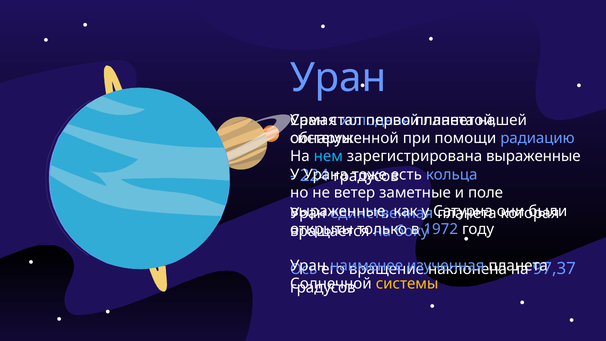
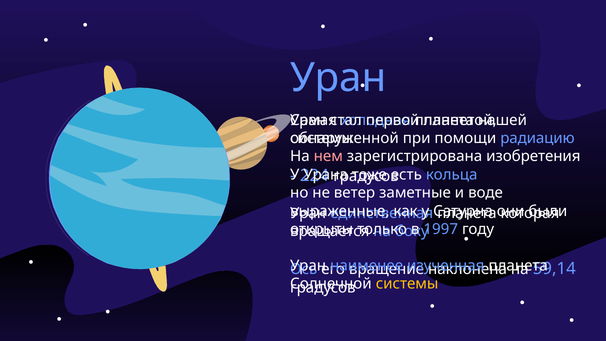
нем colour: light blue -> pink (328, 156)
зарегистрирована выраженные: выраженные -> изобретения (533, 156)
поле: поле -> воде (486, 193)
1972: 1972 -> 1997 (441, 229)
97,37: 97,37 -> 59,14 (554, 269)
